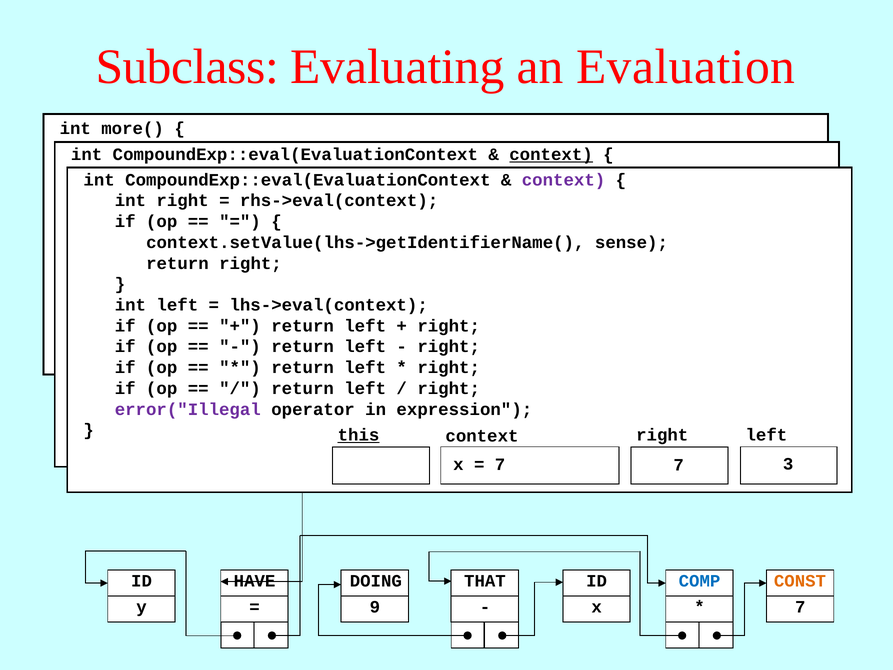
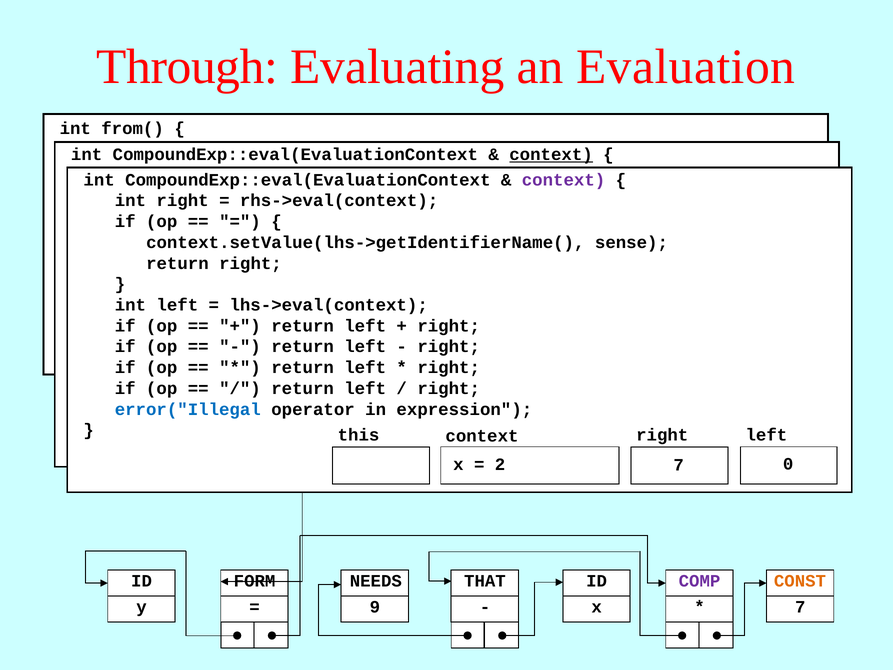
Subclass: Subclass -> Through (187, 67)
more(: more( -> from( (133, 128)
error("Illegal colour: purple -> blue (188, 409)
this underline: present -> none (359, 435)
7: 7 -> 2 (500, 464)
7 3: 3 -> 0 (788, 464)
HAVE: HAVE -> FORM (255, 581)
DOING: DOING -> NEEDS (376, 581)
COMP colour: blue -> purple (700, 581)
